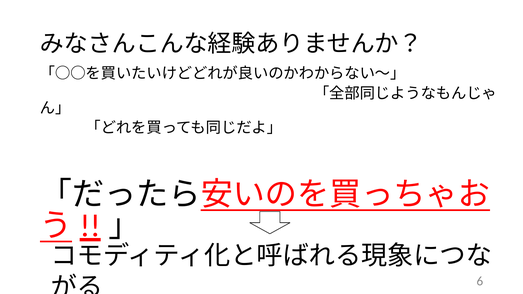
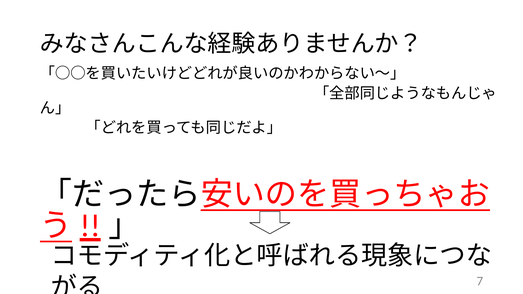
6: 6 -> 7 (480, 281)
